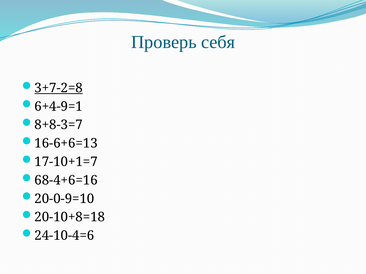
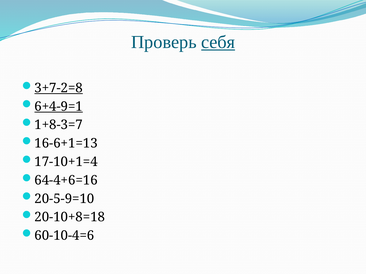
себя underline: none -> present (218, 42)
6+4-9=1 underline: none -> present (59, 107)
8+8-3=7: 8+8-3=7 -> 1+8-3=7 (59, 125)
16-6+6=13: 16-6+6=13 -> 16-6+1=13 (66, 144)
17-10+1=7: 17-10+1=7 -> 17-10+1=4 (66, 162)
68-4+6=16: 68-4+6=16 -> 64-4+6=16 (66, 181)
20-0-9=10: 20-0-9=10 -> 20-5-9=10 (64, 199)
24-10-4=6: 24-10-4=6 -> 60-10-4=6 (64, 236)
